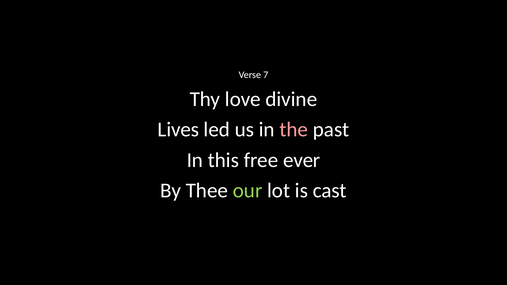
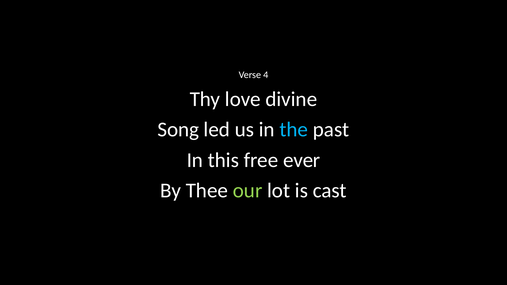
7: 7 -> 4 (266, 75)
Lives: Lives -> Song (178, 130)
the colour: pink -> light blue (294, 130)
